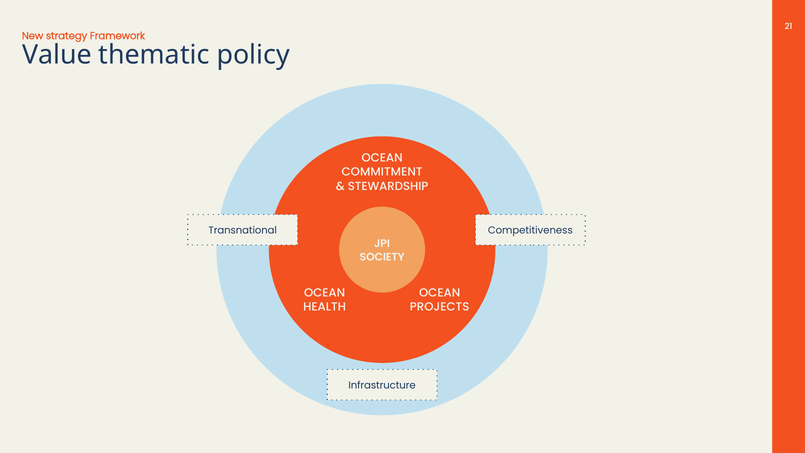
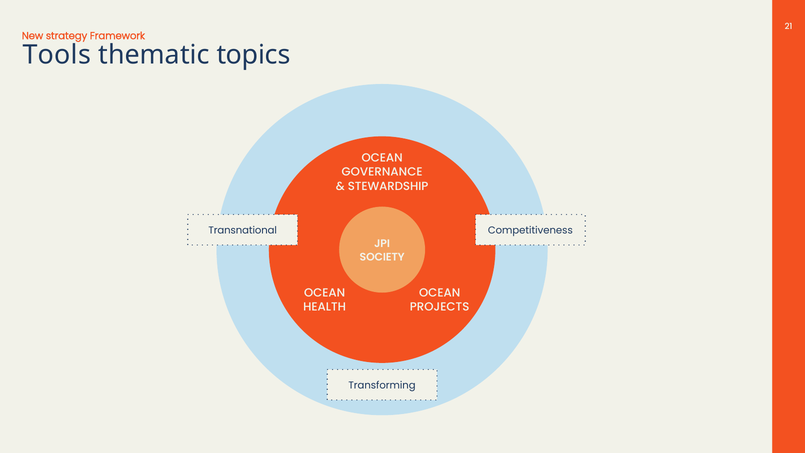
Value: Value -> Tools (57, 55)
policy: policy -> topics (253, 55)
COMMITMENT: COMMITMENT -> GOVERNANCE (382, 172)
Infrastructure: Infrastructure -> Transforming (382, 385)
